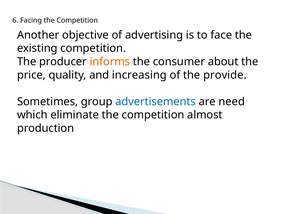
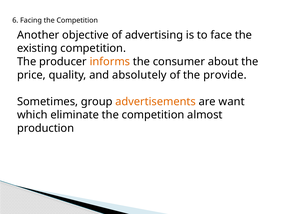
increasing: increasing -> absolutely (139, 75)
advertisements colour: blue -> orange (156, 101)
need: need -> want (232, 101)
